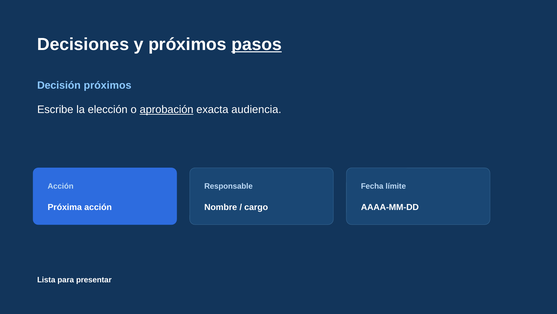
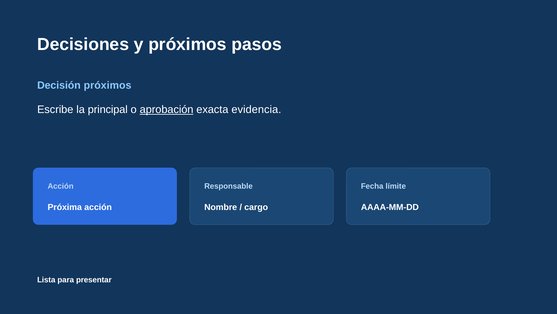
pasos underline: present -> none (257, 44)
elección: elección -> principal (108, 109)
audiencia: audiencia -> evidencia (256, 109)
